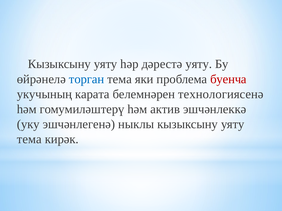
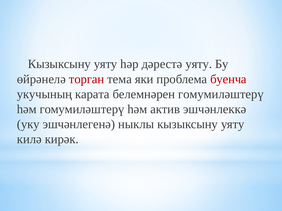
торган colour: blue -> red (87, 79)
белемнәрен технологиясенә: технологиясенә -> гомумиләштерү (221, 94)
тема: тема -> килә (29, 139)
